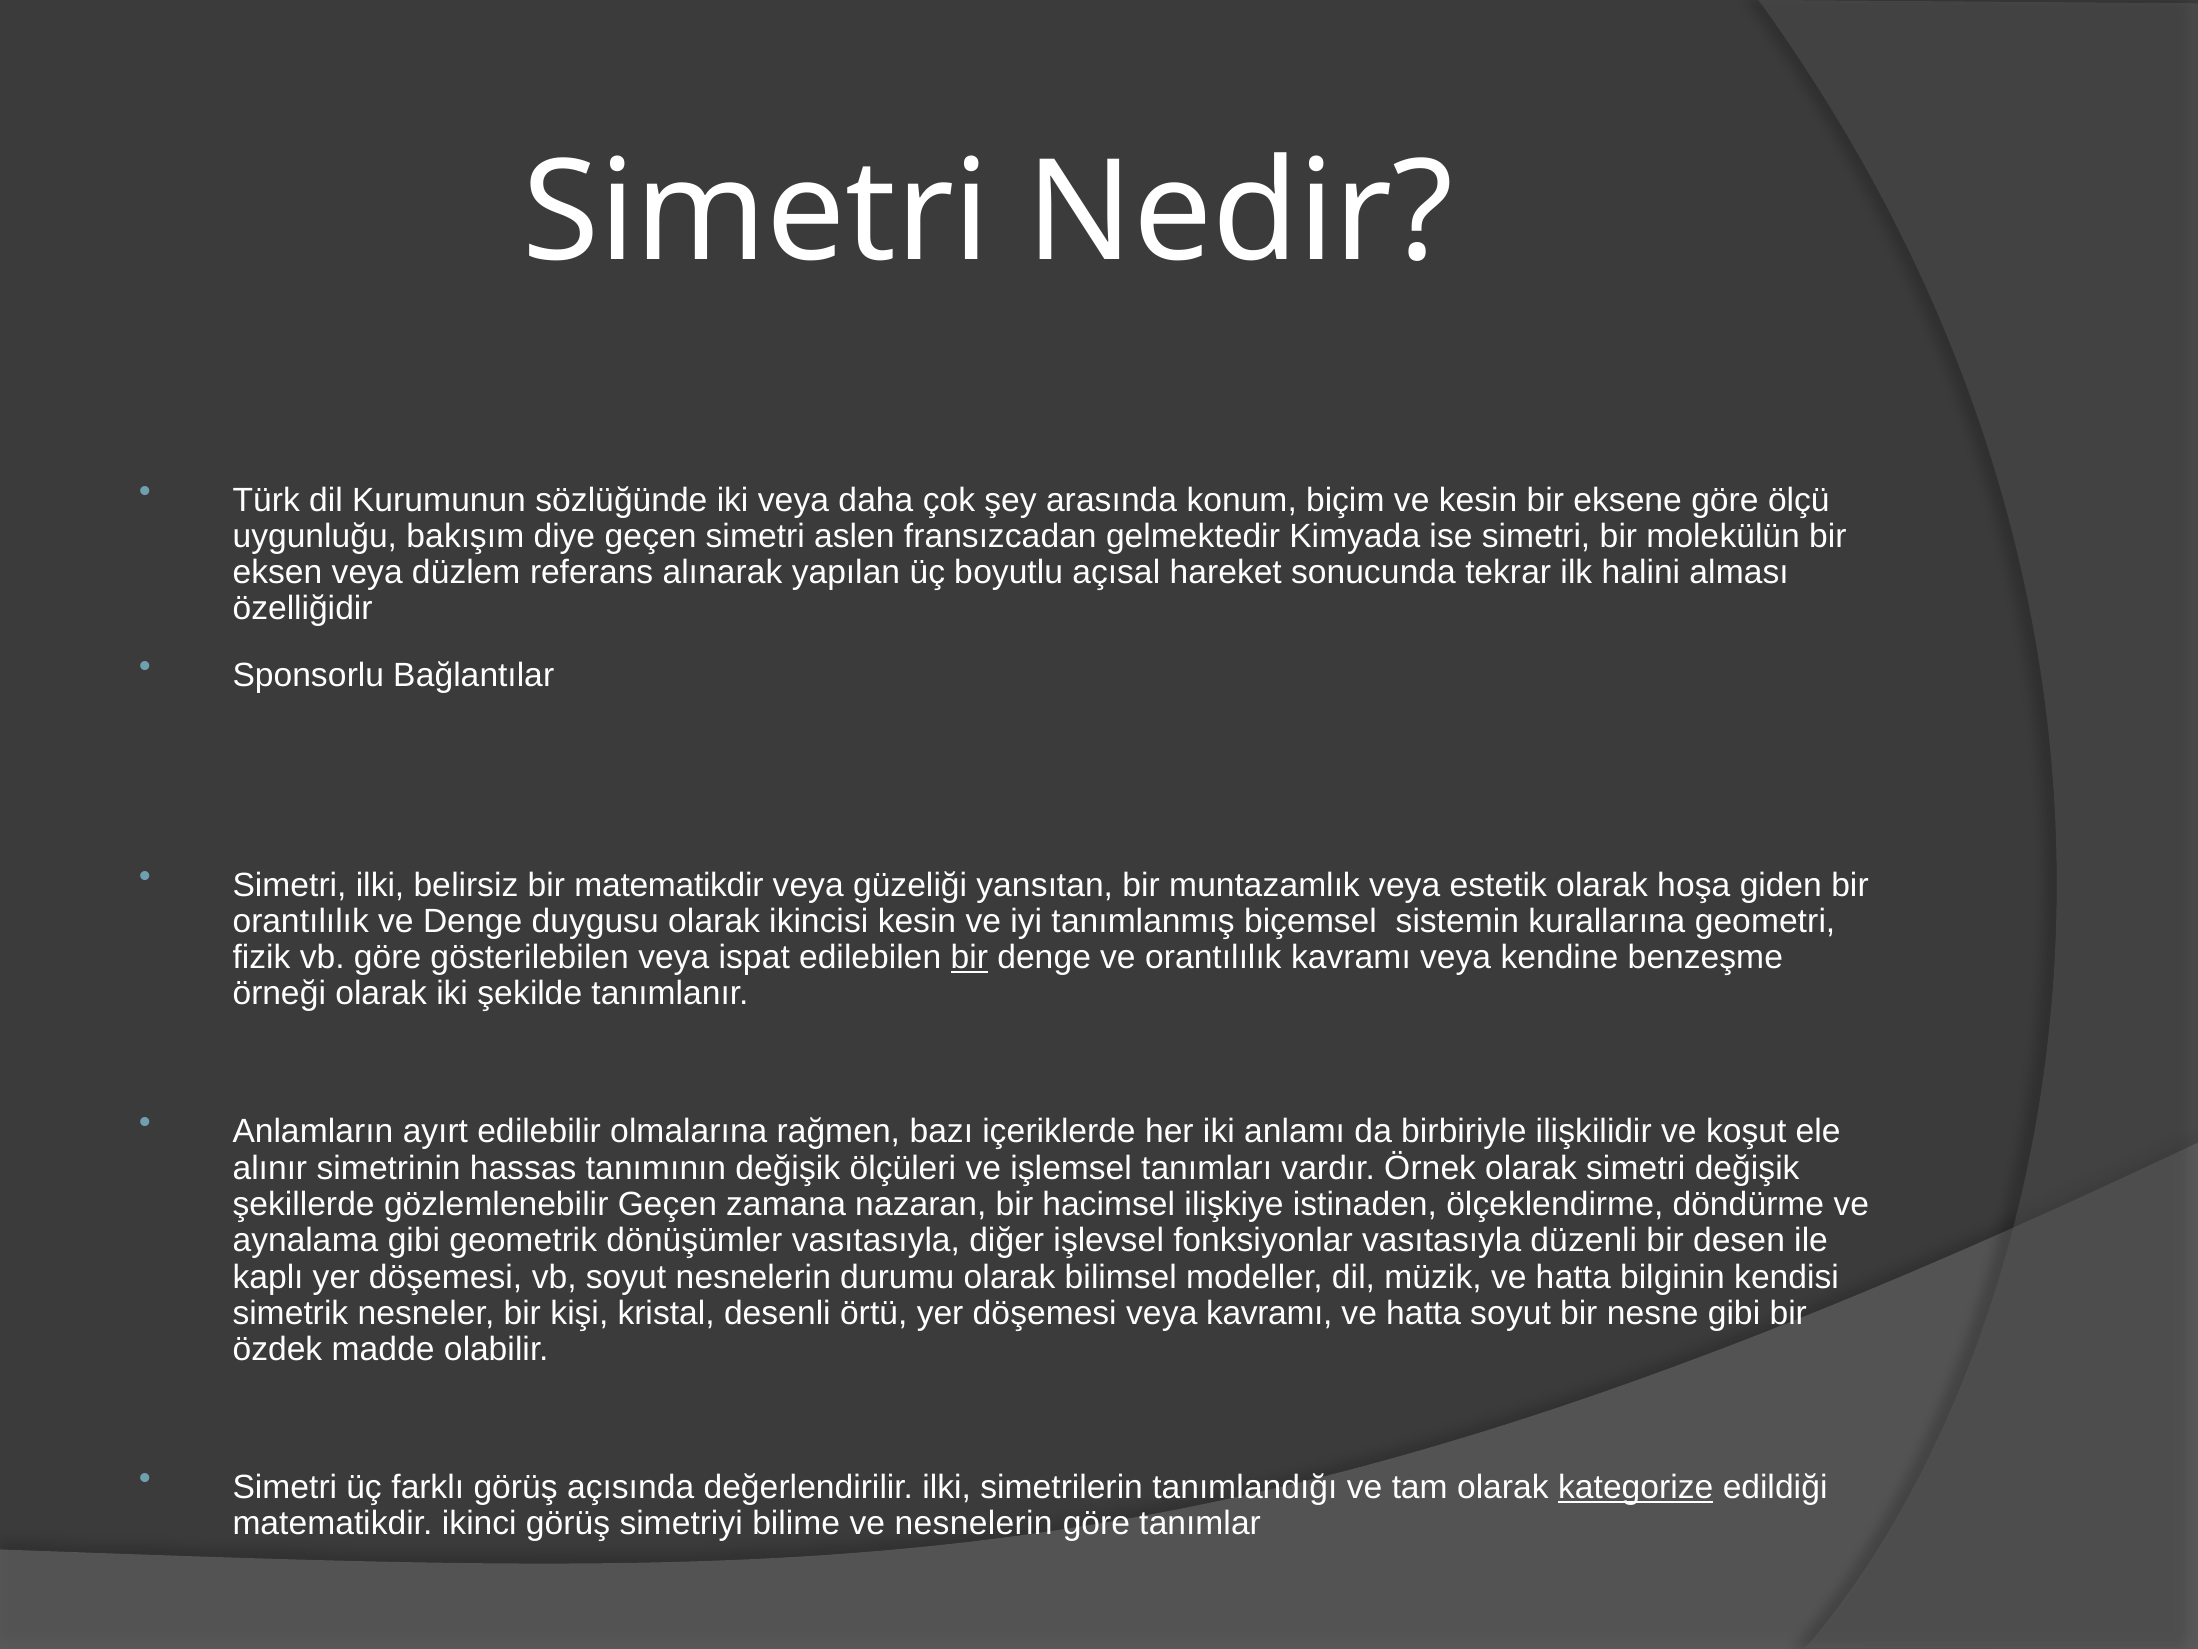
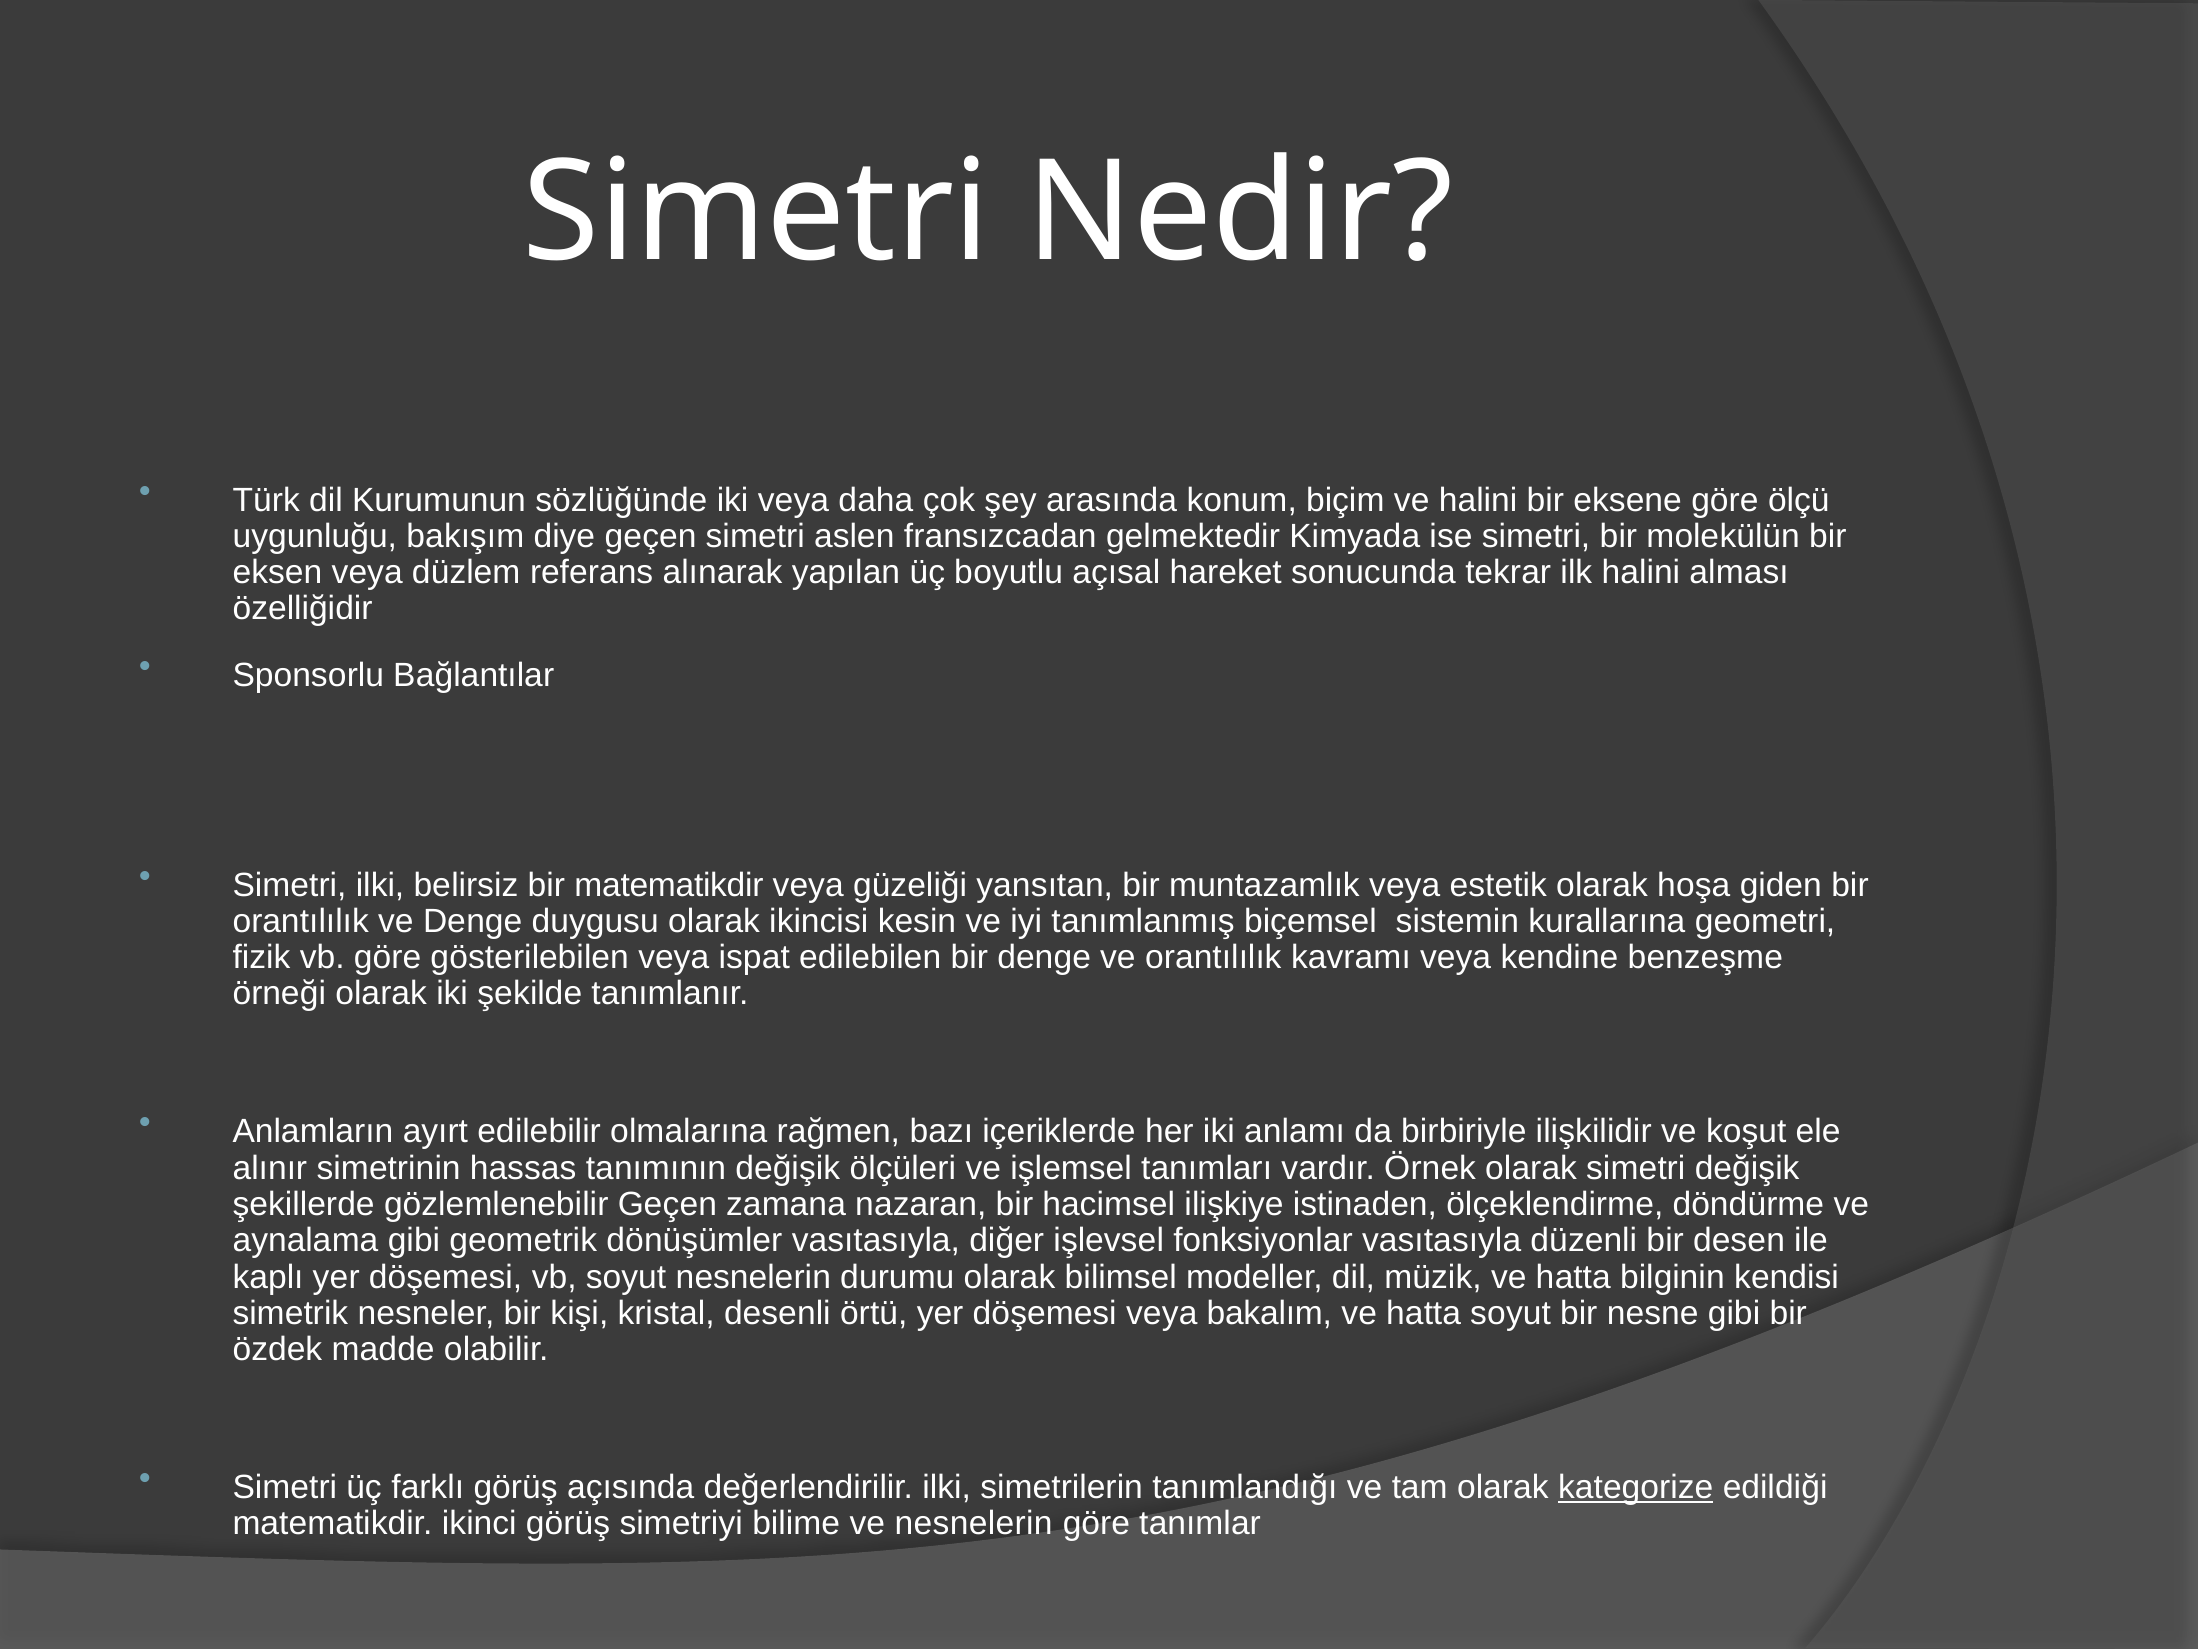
ve kesin: kesin -> halini (1478, 500)
bir underline: present -> none (969, 957)
veya kavramı: kavramı -> bakalım (1269, 1313)
